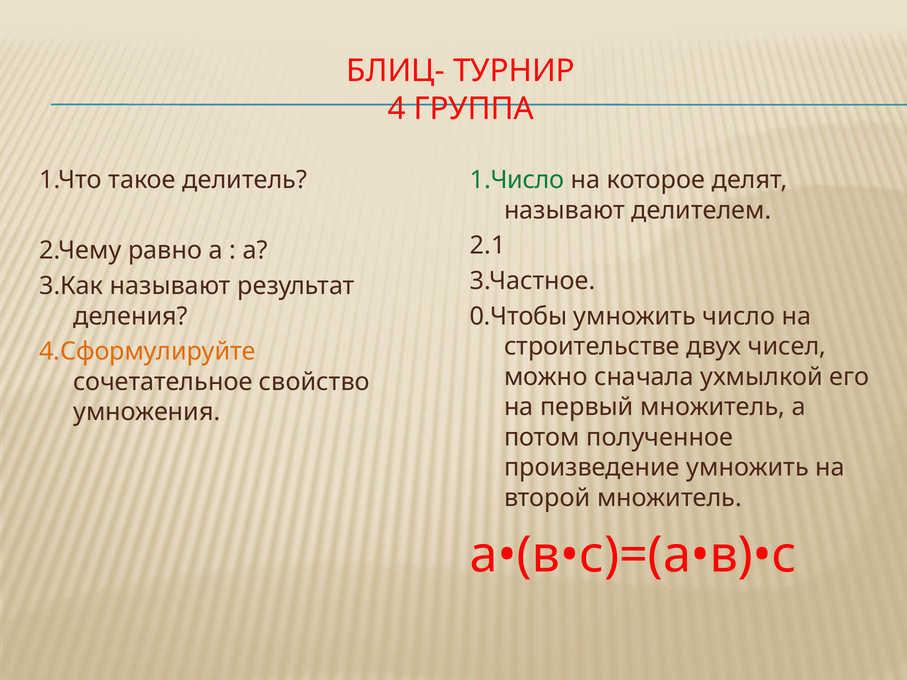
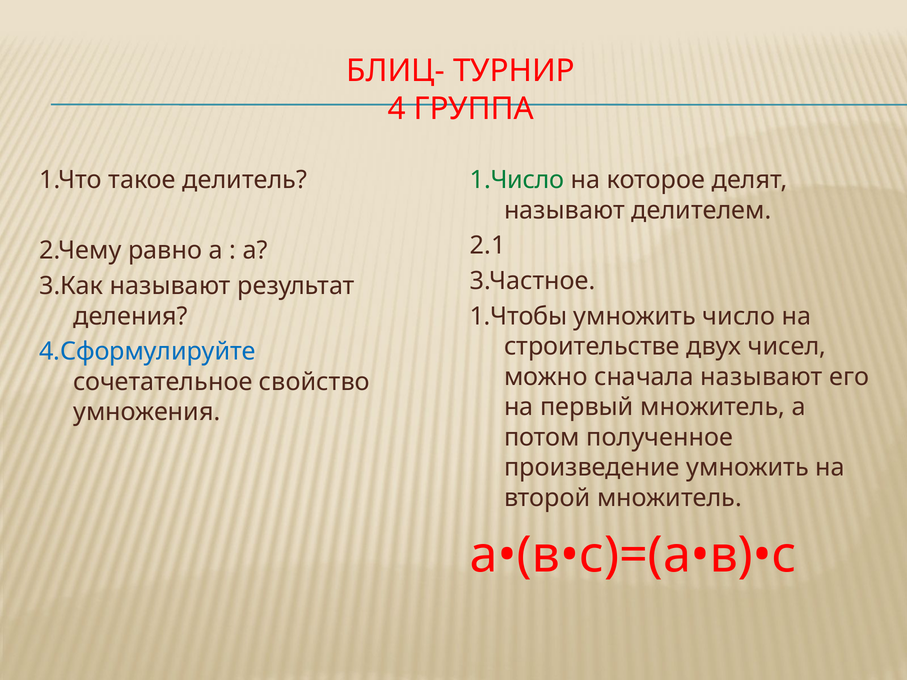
0.Чтобы: 0.Чтобы -> 1.Чтобы (519, 316)
4.Сформулируйте colour: orange -> blue (147, 352)
сначала ухмылкой: ухмылкой -> называют (761, 377)
